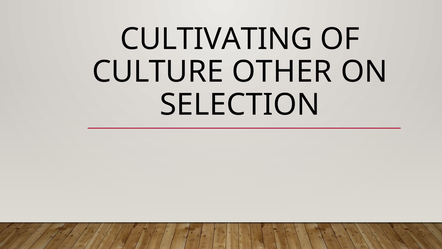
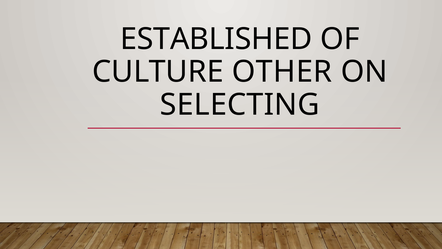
CULTIVATING: CULTIVATING -> ESTABLISHED (216, 39)
SELECTION: SELECTION -> SELECTING (240, 105)
